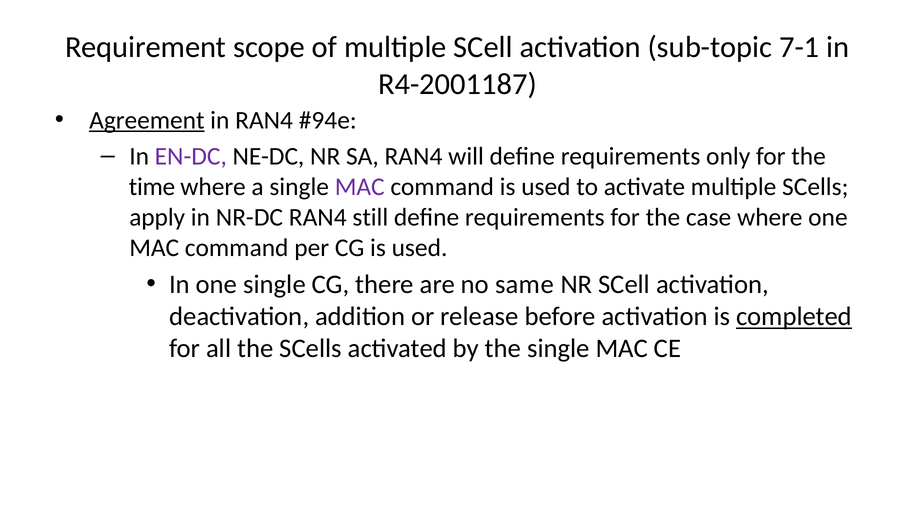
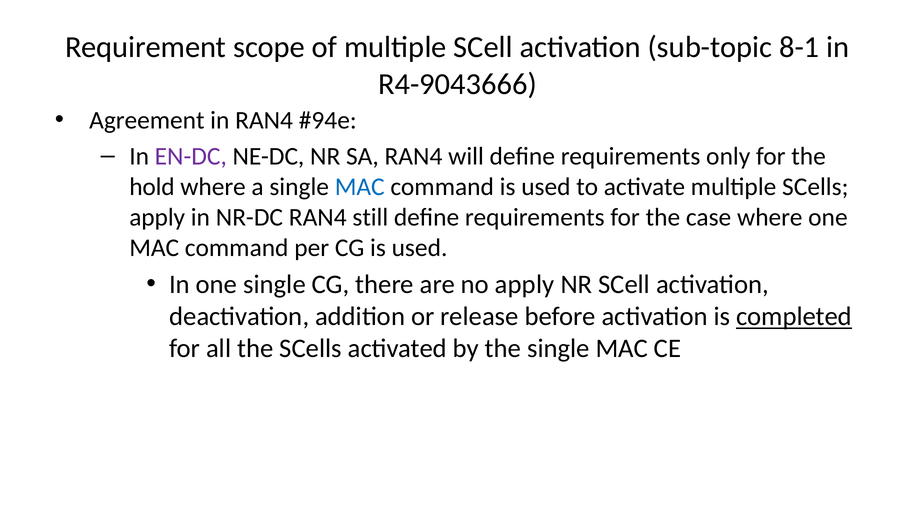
7-1: 7-1 -> 8-1 (799, 47)
R4-2001187: R4-2001187 -> R4-9043666 (457, 84)
Agreement underline: present -> none (147, 120)
time: time -> hold (152, 187)
MAC colour: purple -> blue (360, 187)
no same: same -> apply (525, 284)
